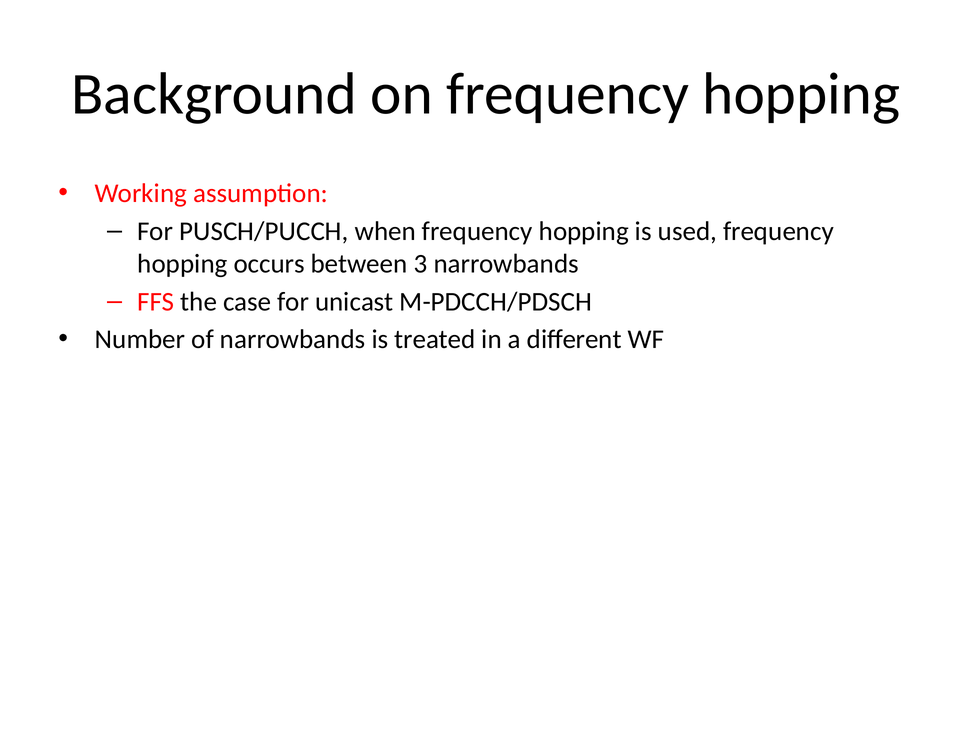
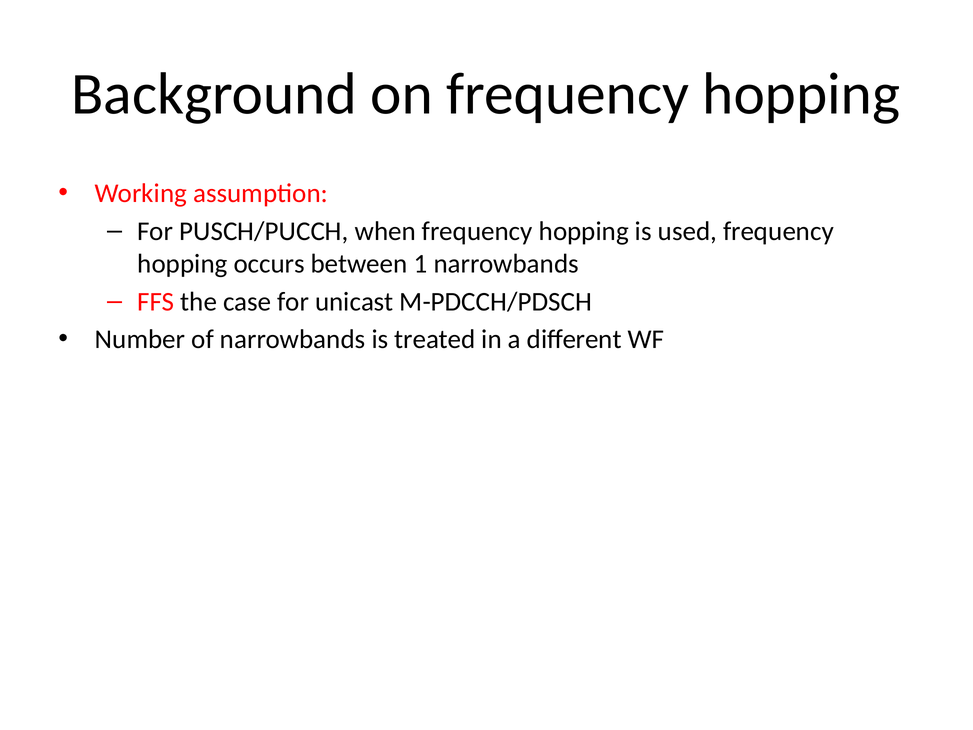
3: 3 -> 1 (421, 264)
